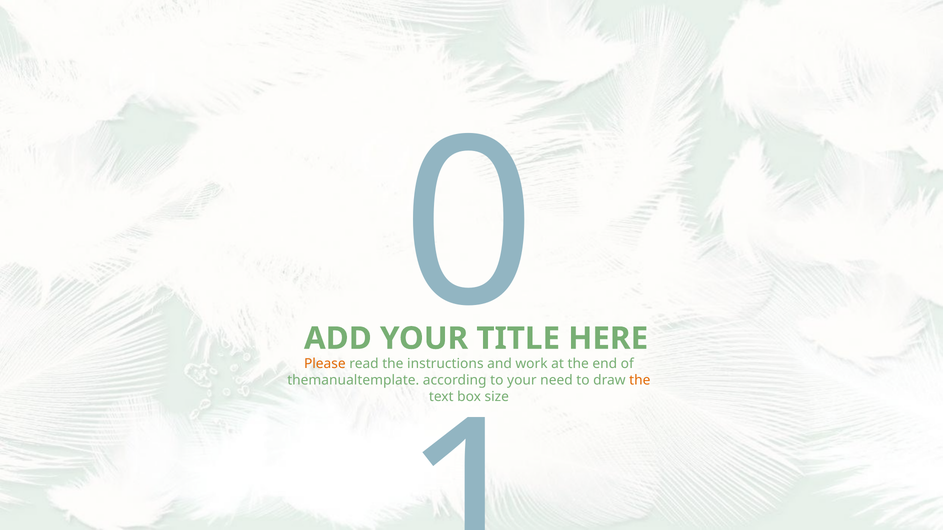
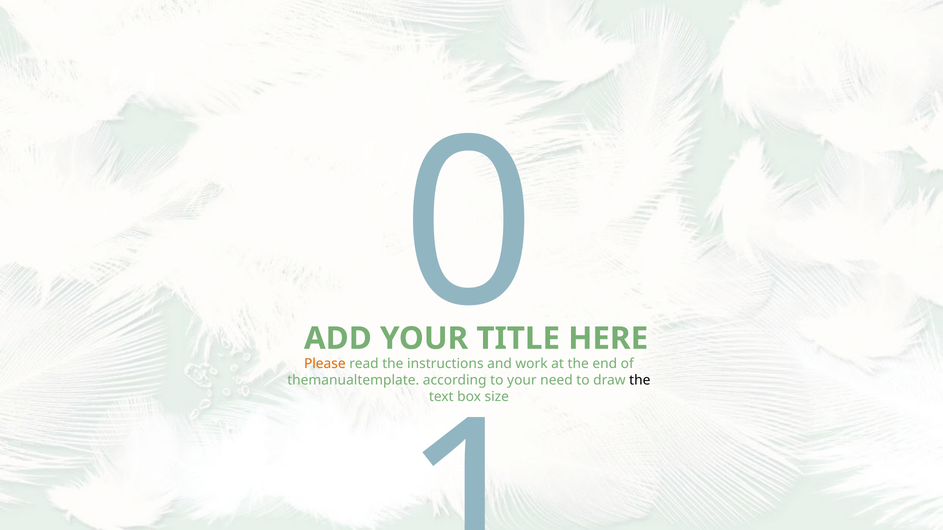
the colour: orange -> black (640, 381)
